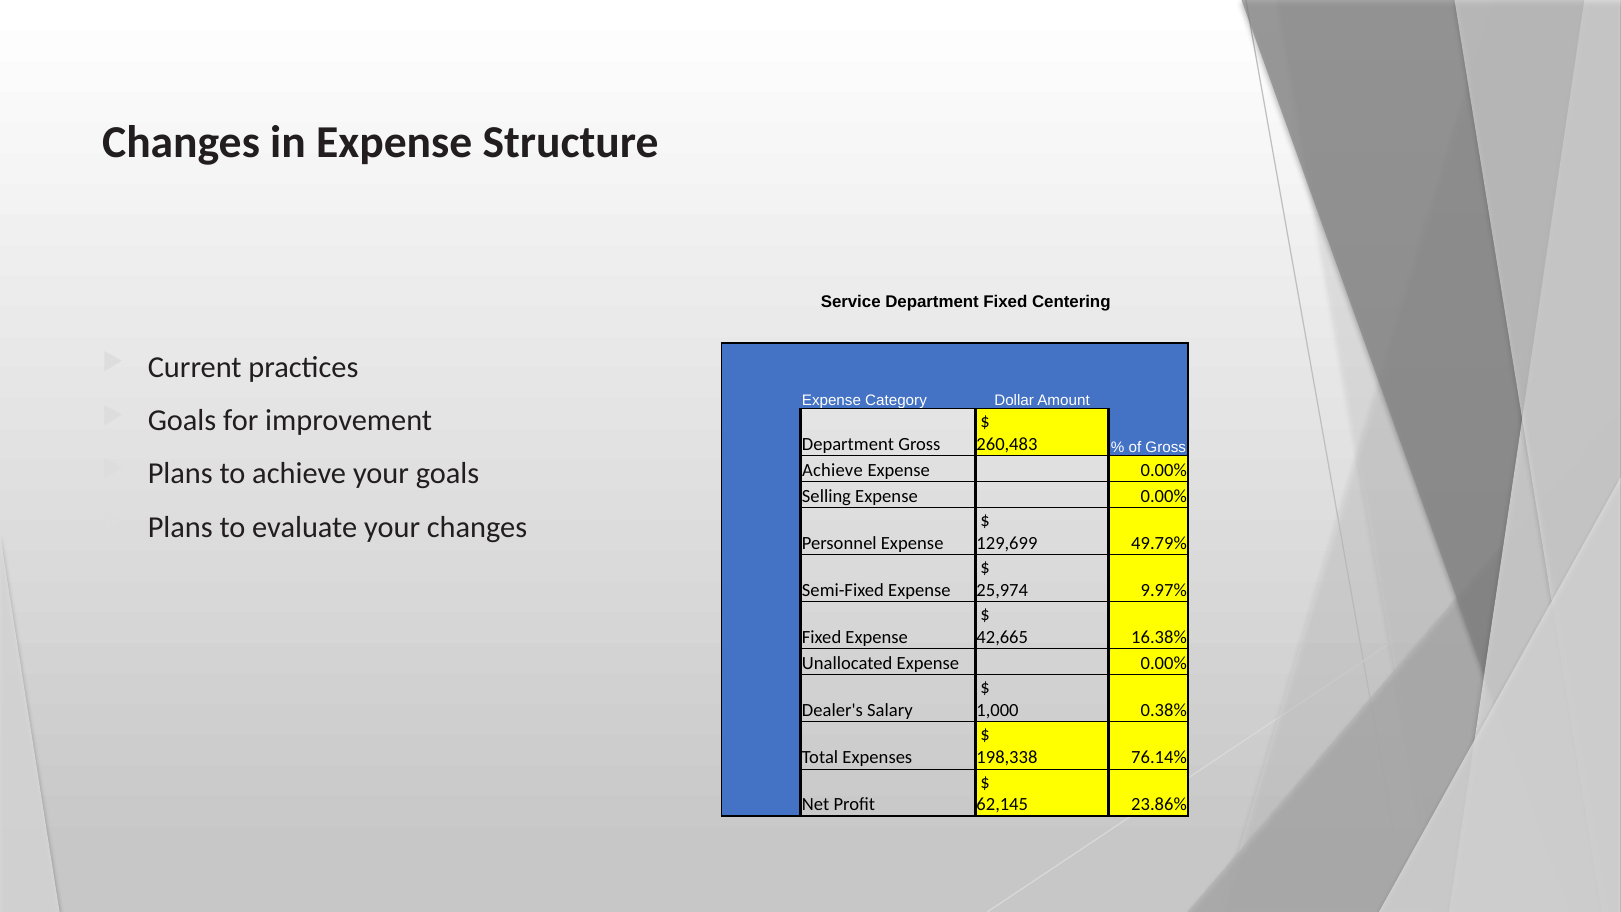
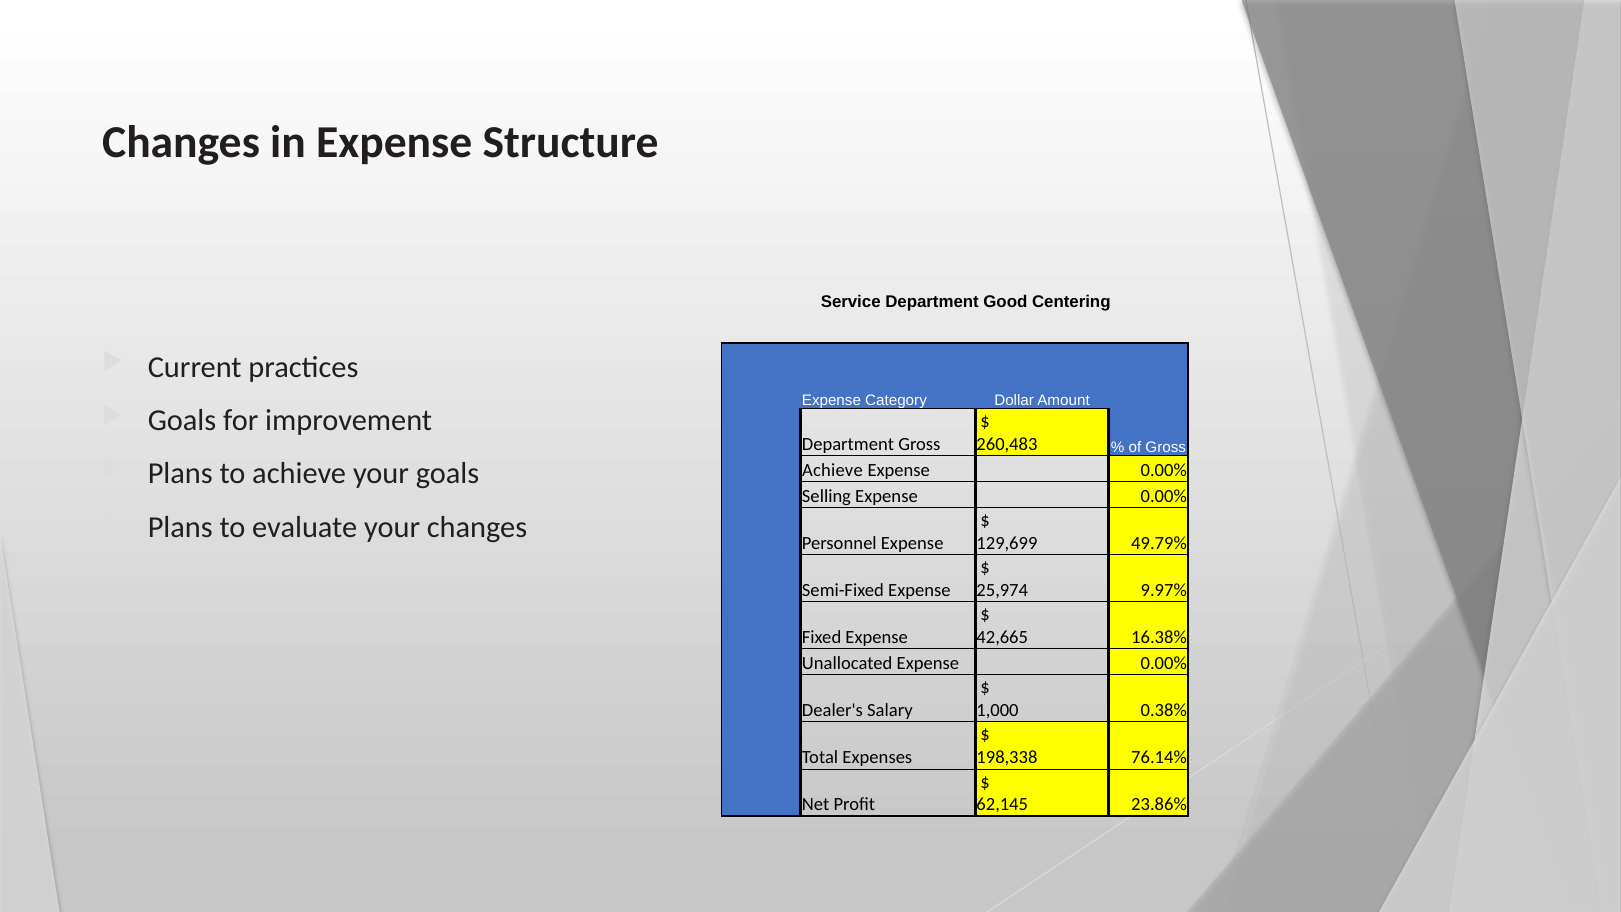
Department Fixed: Fixed -> Good (1005, 302)
